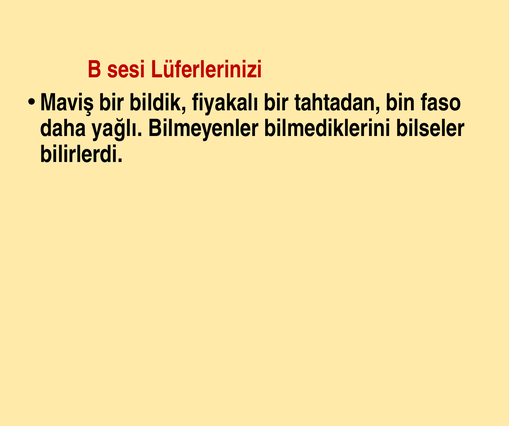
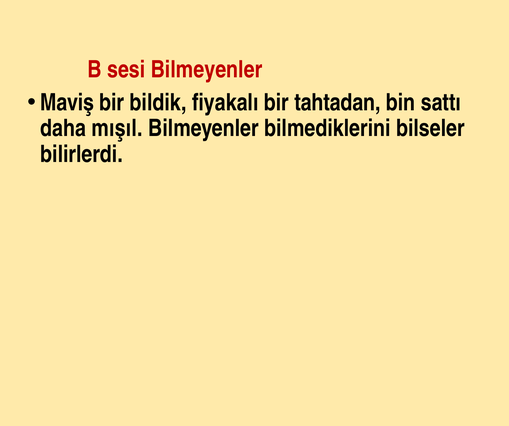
sesi Lüferlerinizi: Lüferlerinizi -> Bilmeyenler (207, 70)
faso: faso -> sattı (441, 103)
yağlı: yağlı -> mışıl (117, 128)
